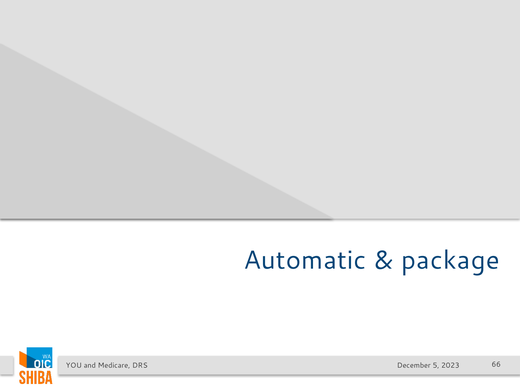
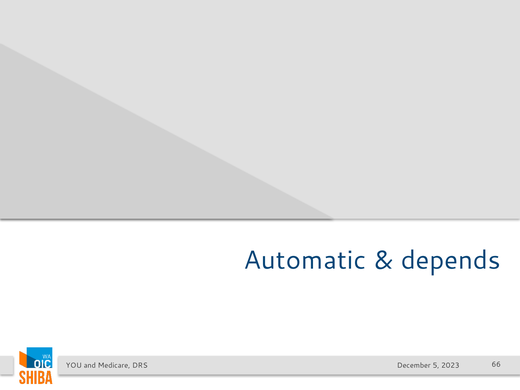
package: package -> depends (451, 260)
